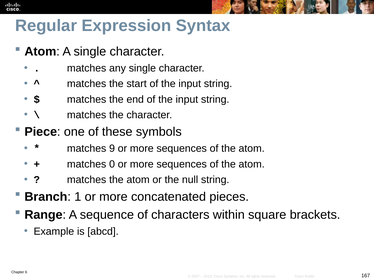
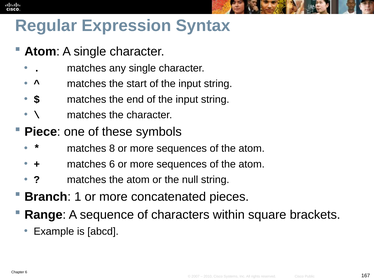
9: 9 -> 8 (112, 149)
matches 0: 0 -> 6 (112, 164)
